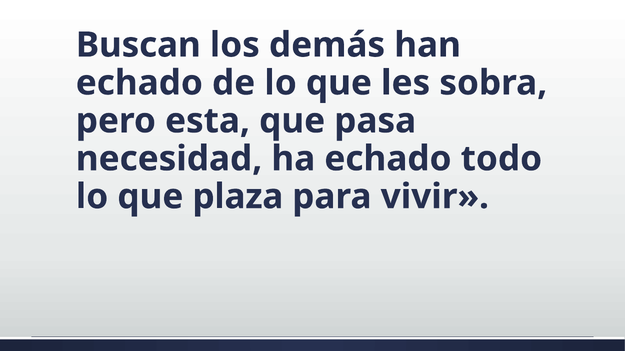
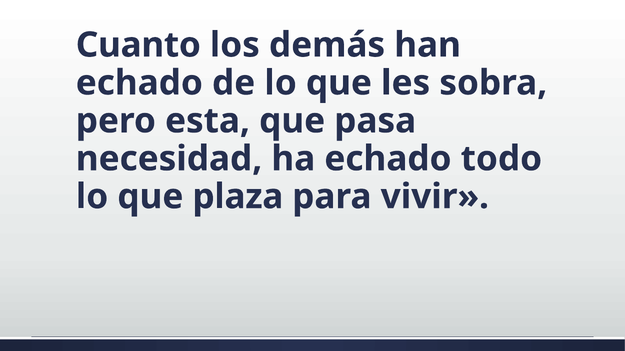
Buscan: Buscan -> Cuanto (138, 45)
